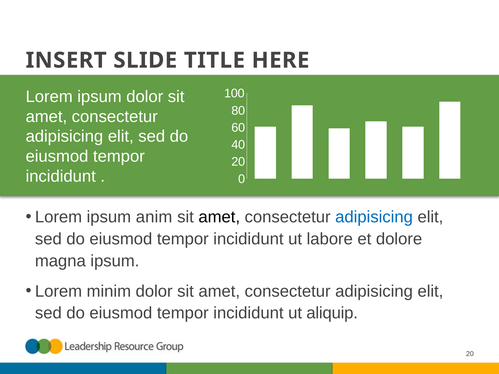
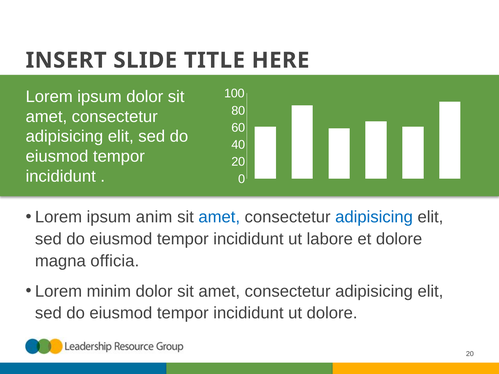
amet colour: black -> blue (219, 217)
magna ipsum: ipsum -> officia (115, 261)
ut aliquip: aliquip -> dolore (332, 313)
